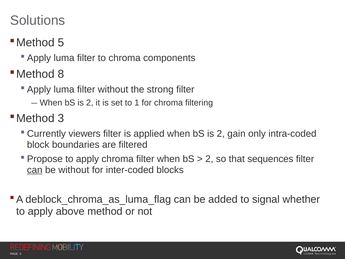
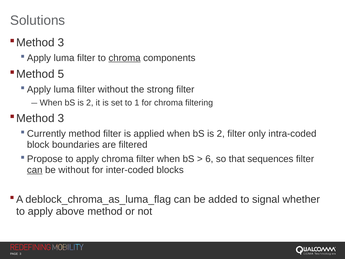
5: 5 -> 3 (61, 43)
chroma underline: none -> present (125, 58)
8: 8 -> 5 (61, 74)
viewers: viewers -> method (85, 134)
2 gain: gain -> filter (236, 134)
2: 2 -> 6 (209, 159)
